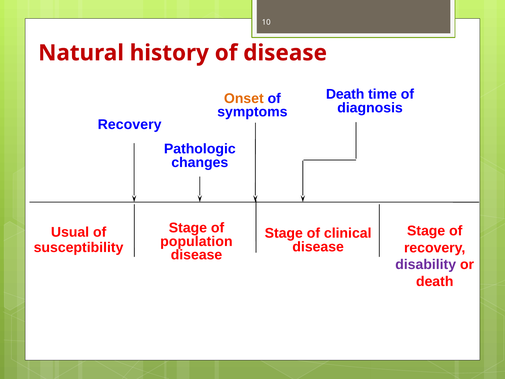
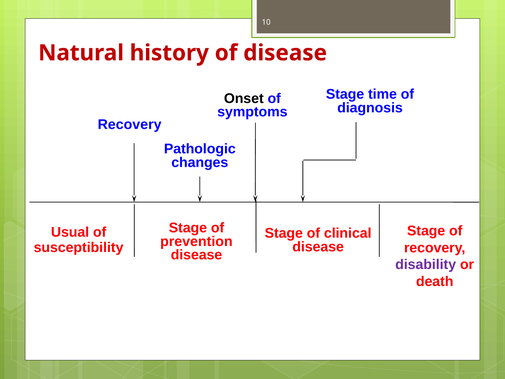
Death: Death -> Stage (345, 94)
Onset colour: orange -> black (244, 98)
population: population -> prevention (196, 241)
